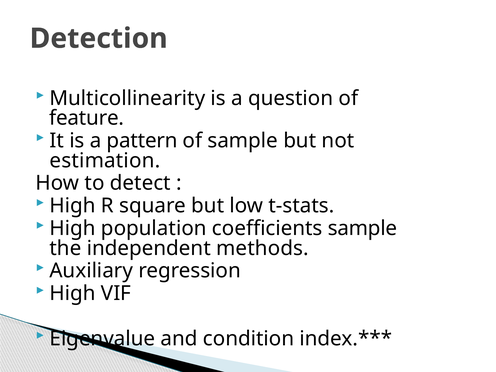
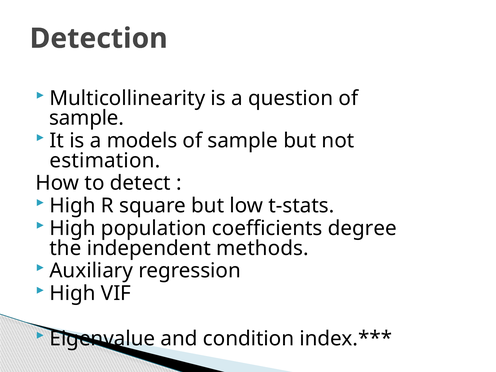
feature: feature -> sample (87, 118)
pattern: pattern -> models (142, 141)
coefficients sample: sample -> degree (362, 228)
